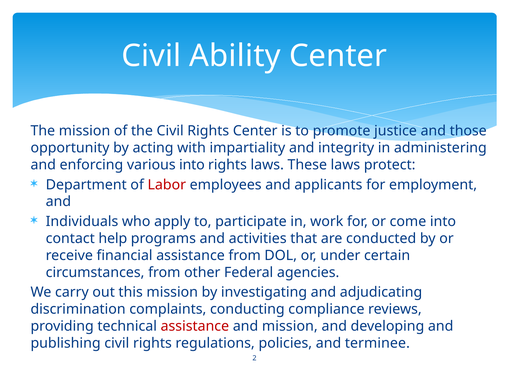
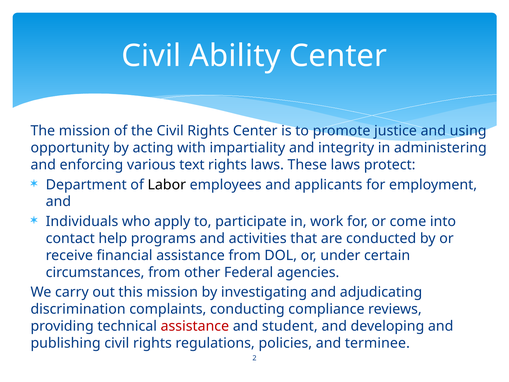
those: those -> using (468, 131)
various into: into -> text (192, 165)
Labor colour: red -> black (167, 185)
and mission: mission -> student (290, 326)
